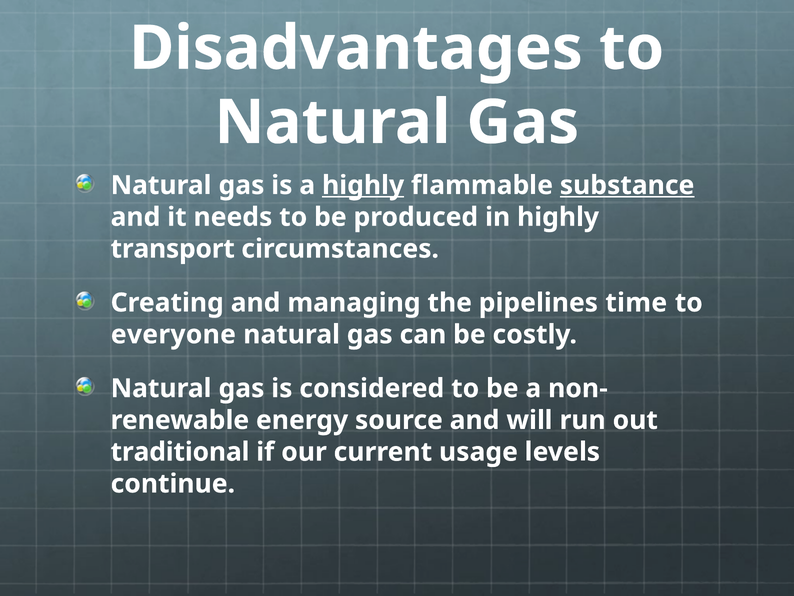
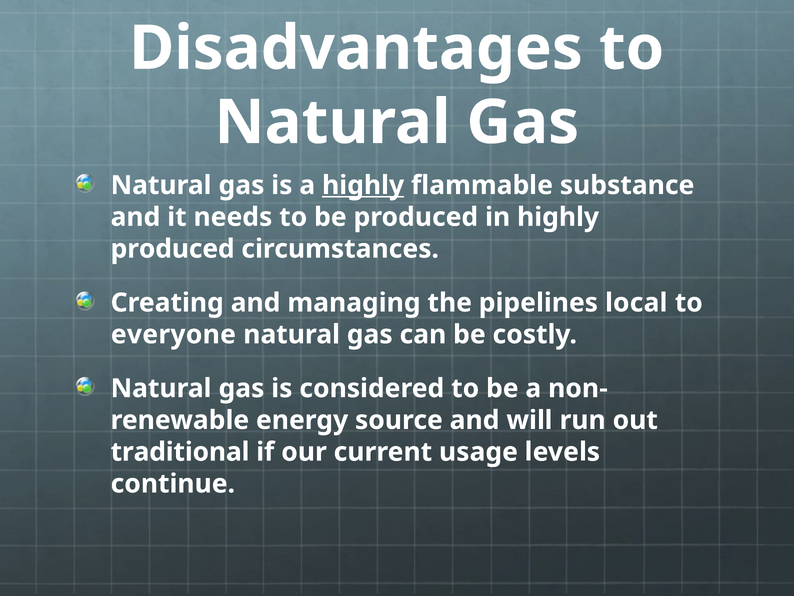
substance underline: present -> none (627, 185)
transport: transport -> produced (173, 249)
time: time -> local (636, 303)
